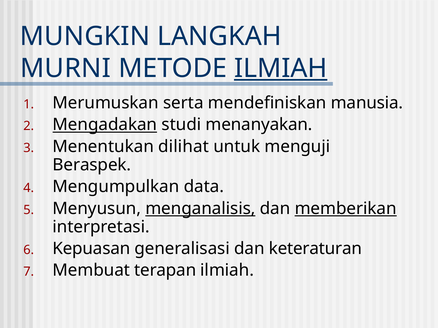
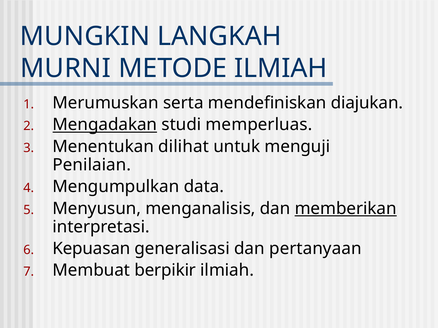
ILMIAH underline: present -> none (281, 69)
manusia: manusia -> diajukan (367, 103)
menanyakan: menanyakan -> memperluas (259, 125)
Beraspek: Beraspek -> Penilaian (92, 165)
menganalisis underline: present -> none (200, 209)
keteraturan: keteraturan -> pertanyaan (315, 249)
terapan: terapan -> berpikir (165, 271)
